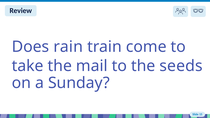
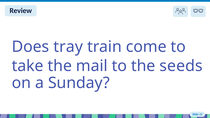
rain: rain -> tray (68, 47)
